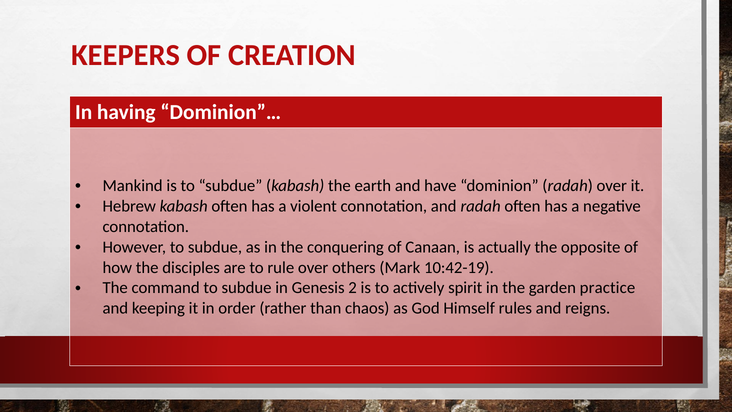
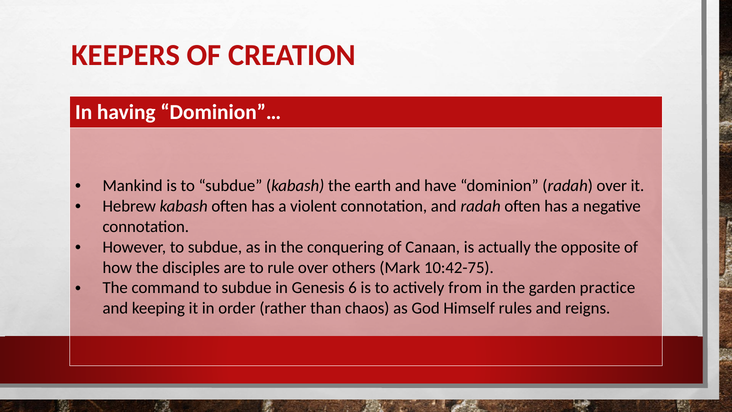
10:42-19: 10:42-19 -> 10:42-75 (459, 267)
2: 2 -> 6 (353, 288)
spirit: spirit -> from (465, 288)
